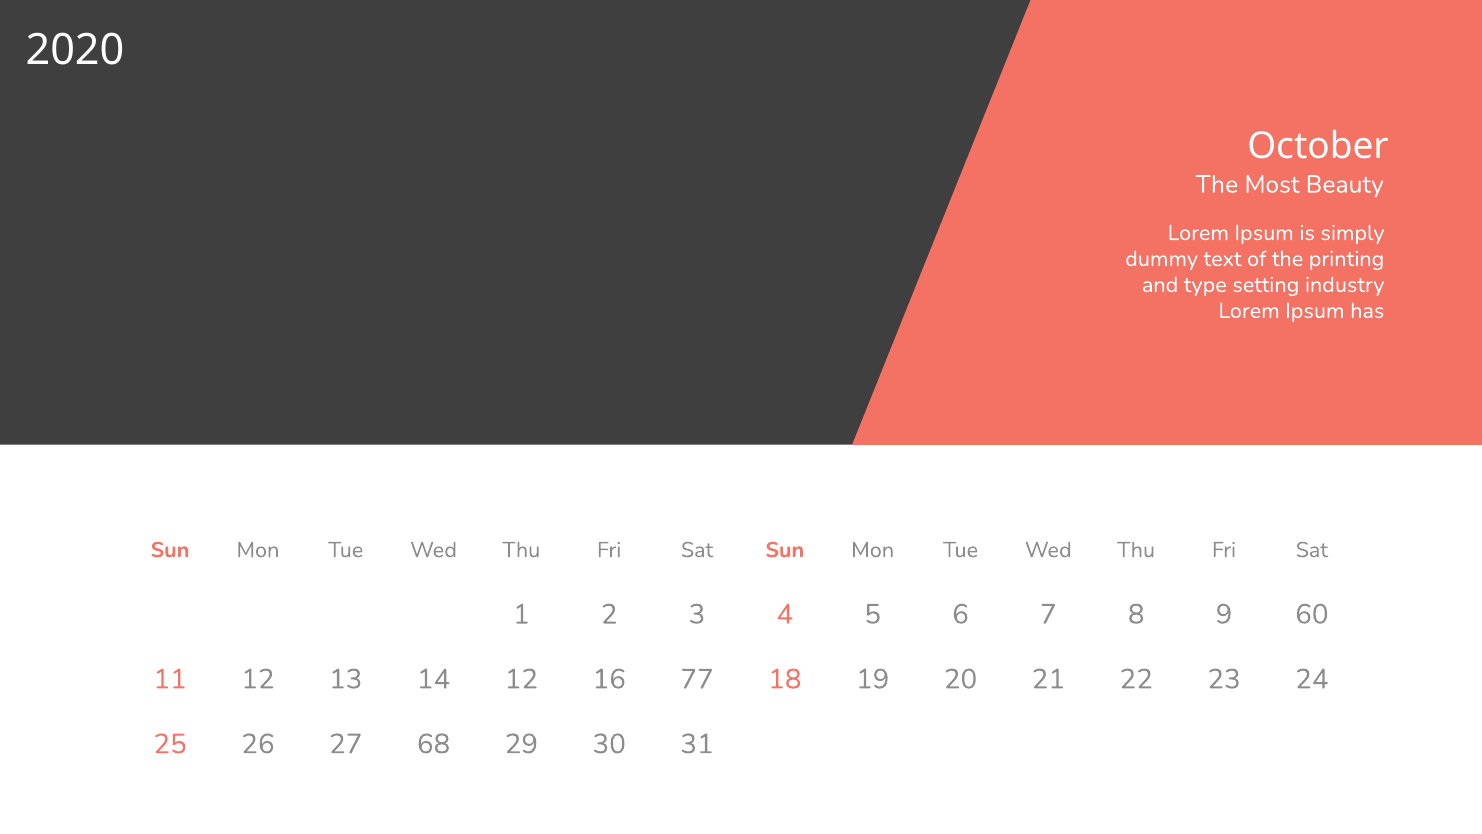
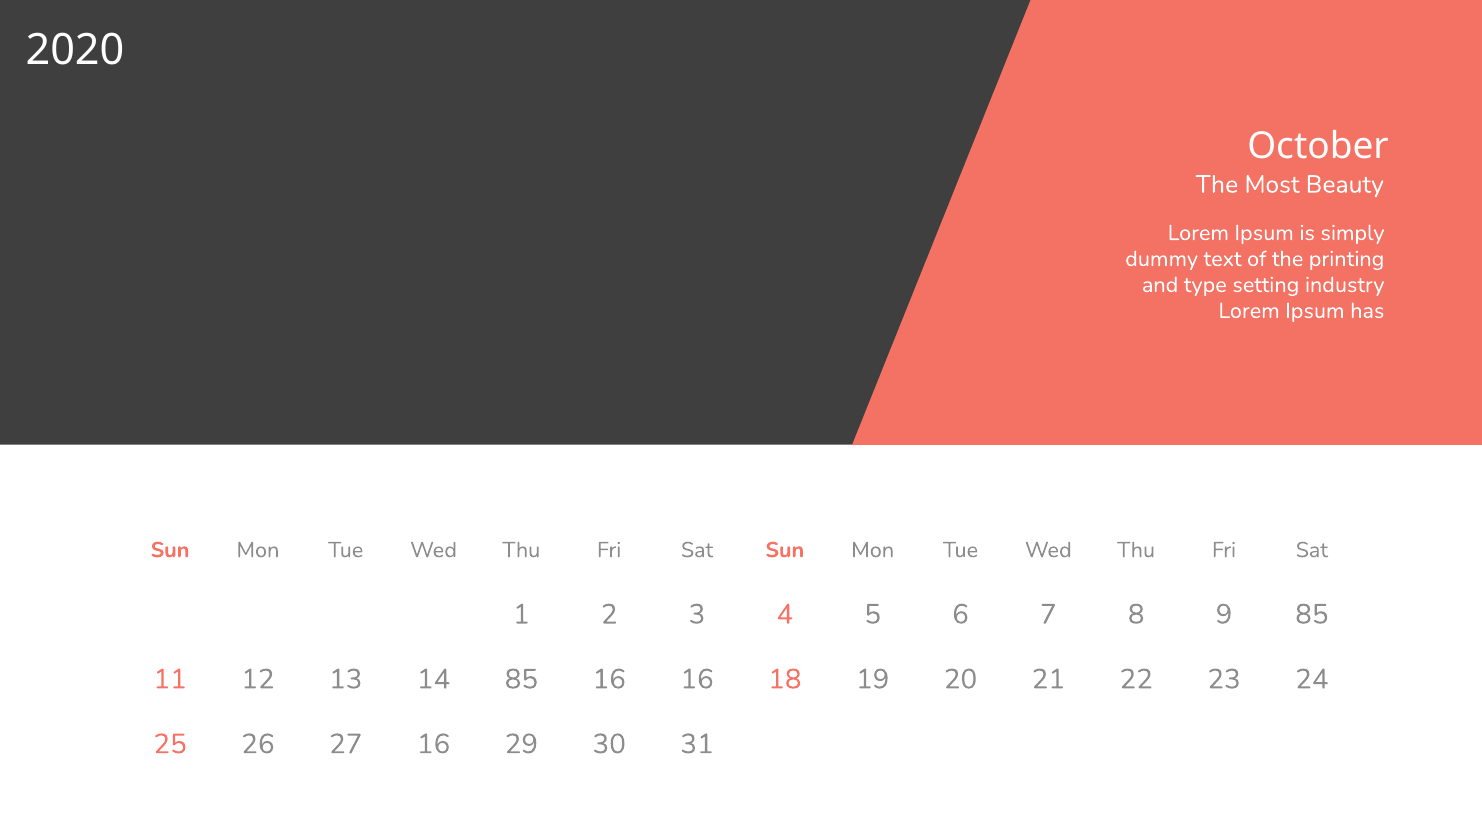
9 60: 60 -> 85 (1312, 614)
14 12: 12 -> 85 (521, 679)
16 77: 77 -> 16 (697, 679)
27 68: 68 -> 16 (434, 744)
